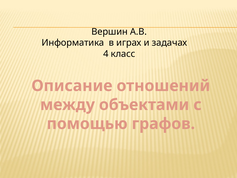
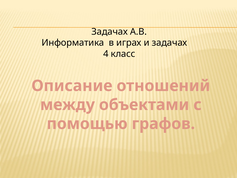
Вершин: Вершин -> Задачах (110, 32)
